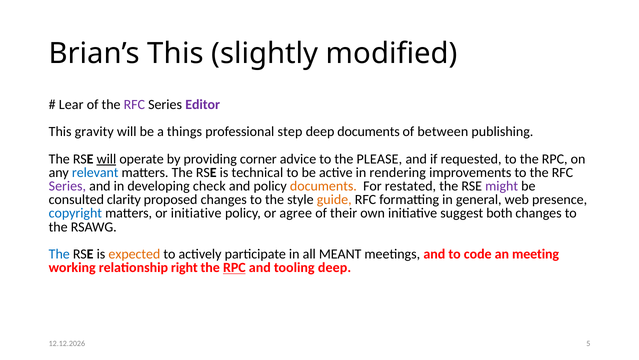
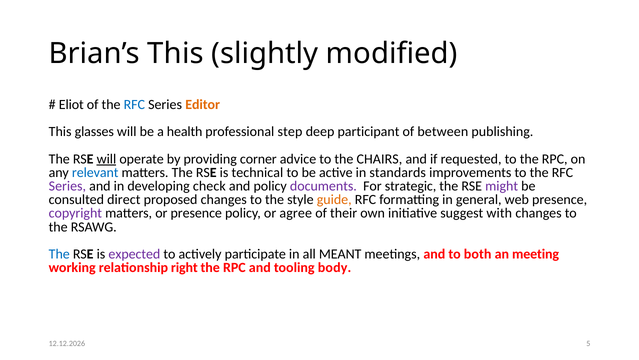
Lear: Lear -> Eliot (71, 104)
RFC colour: purple -> blue (134, 104)
Editor colour: purple -> orange (203, 104)
gravity: gravity -> glasses (94, 131)
things: things -> health (185, 131)
deep documents: documents -> participant (368, 131)
PLEASE: PLEASE -> CHAIRS (379, 159)
rendering: rendering -> standards (398, 172)
documents colour: orange -> purple (323, 186)
restated: restated -> strategic (411, 186)
clarity: clarity -> direct (124, 199)
copyright colour: blue -> purple (75, 213)
or initiative: initiative -> presence (196, 213)
both: both -> with (499, 213)
expected colour: orange -> purple (134, 254)
code: code -> both (478, 254)
RPC underline: present -> none (234, 267)
tooling deep: deep -> body (335, 267)
